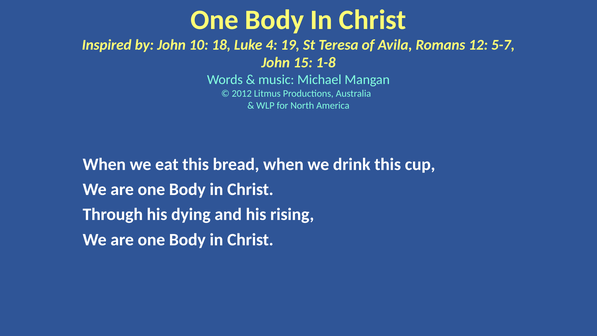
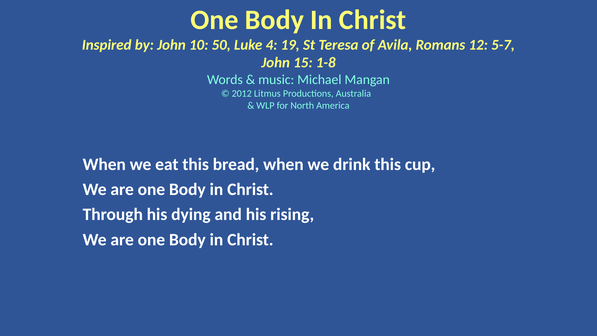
18: 18 -> 50 (221, 45)
